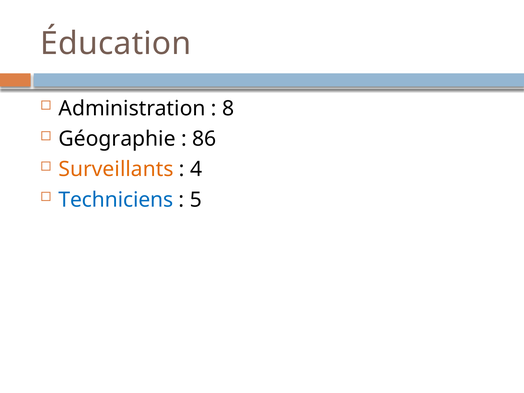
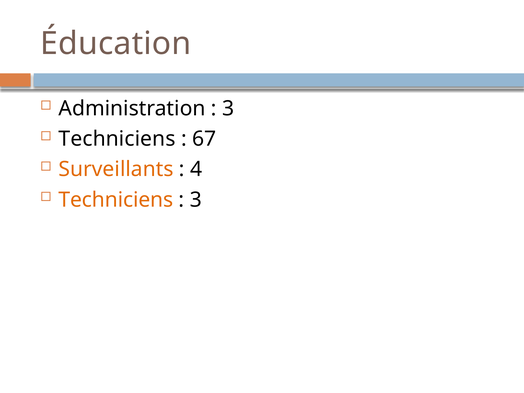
8: 8 -> 3 (228, 108)
Géographie: Géographie -> Techniciens (117, 139)
86: 86 -> 67 (204, 139)
Techniciens colour: blue -> orange (116, 200)
5: 5 -> 3 (196, 200)
